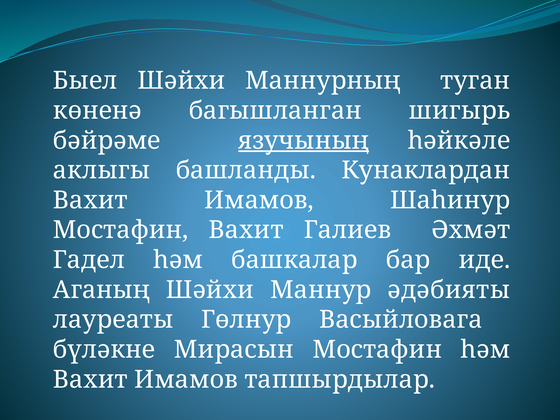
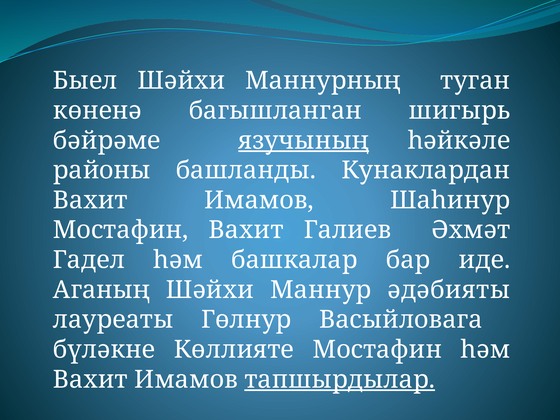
аклыгы: аклыгы -> районы (102, 170)
Мирасын: Мирасын -> Көллияте (234, 350)
тапшырдылар underline: none -> present (340, 379)
